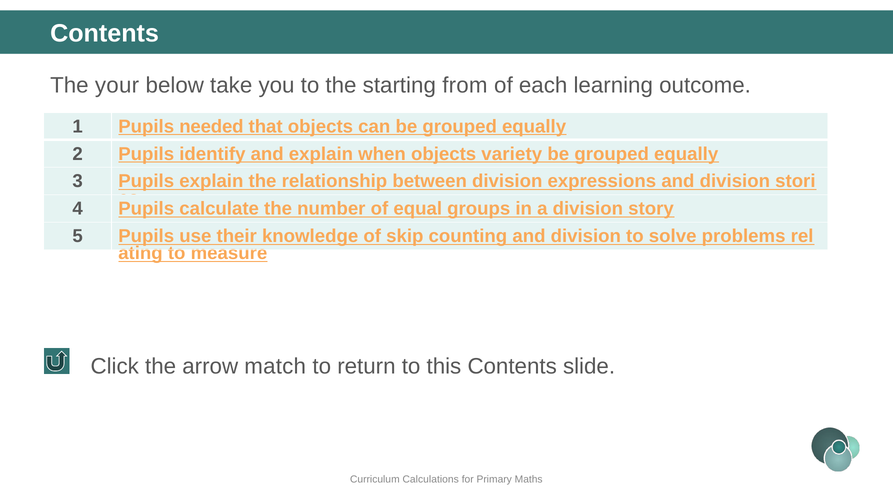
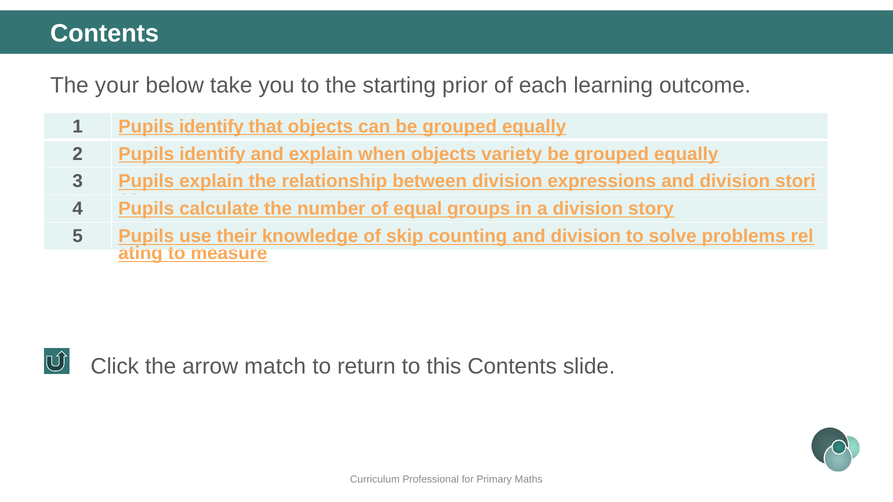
from: from -> prior (465, 86)
1 Pupils needed: needed -> identify (211, 126)
Calculations: Calculations -> Professional (431, 480)
